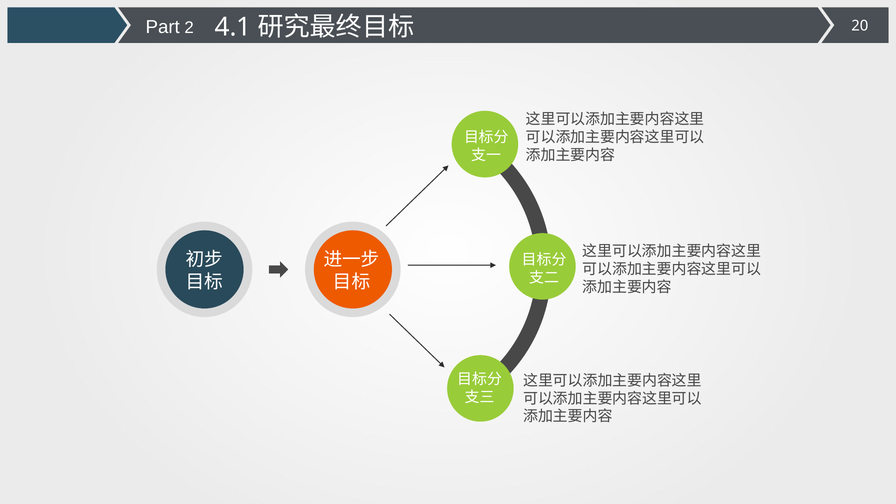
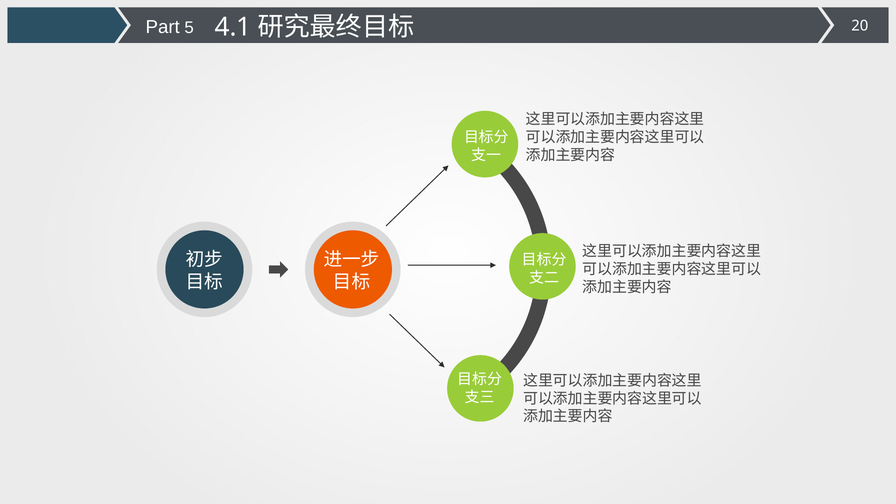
2: 2 -> 5 (189, 27)
